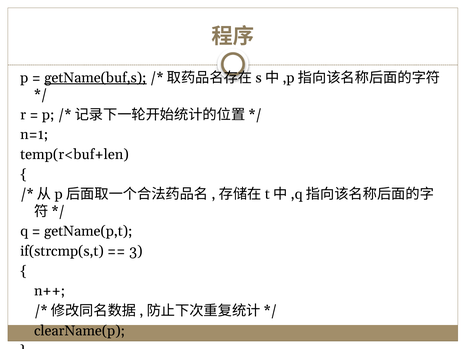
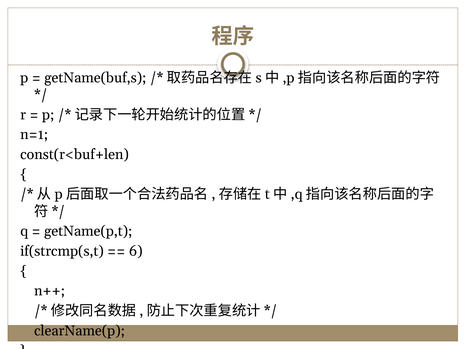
getName(buf,s underline: present -> none (95, 78)
temp(r<buf+len: temp(r<buf+len -> const(r<buf+len (74, 155)
3: 3 -> 6 (136, 252)
